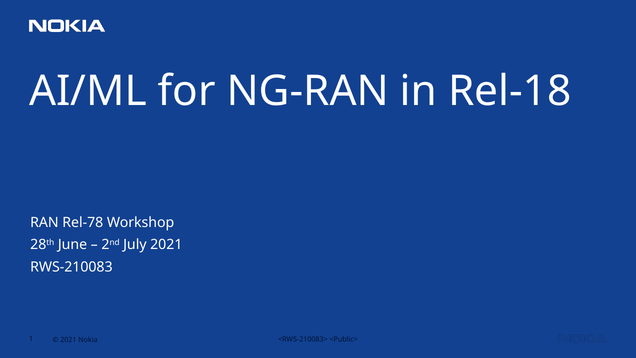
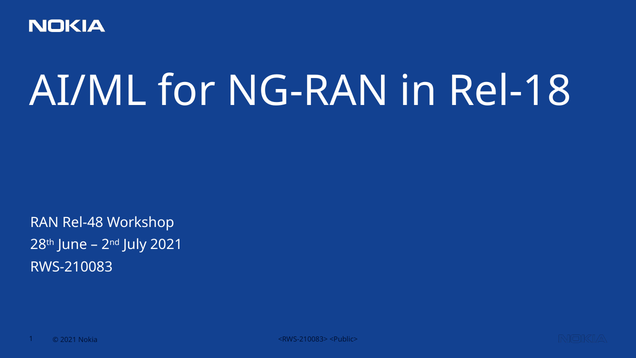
Rel-78: Rel-78 -> Rel-48 (83, 222)
